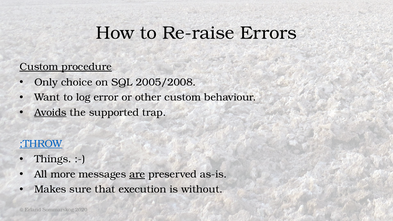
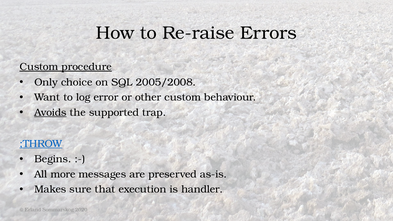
Things: Things -> Begins (53, 159)
are underline: present -> none (137, 174)
without: without -> handler (202, 189)
